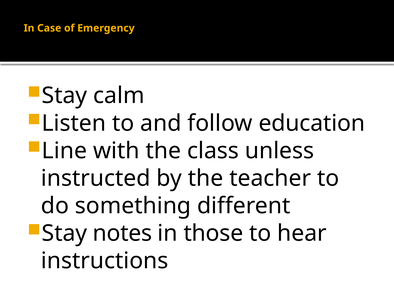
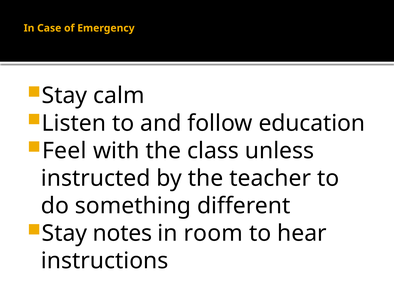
Line: Line -> Feel (64, 151)
those: those -> room (213, 234)
